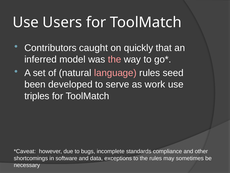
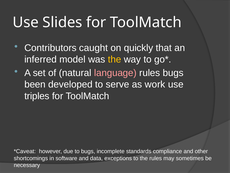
Users: Users -> Slides (62, 22)
the colour: pink -> yellow (115, 59)
rules seed: seed -> bugs (173, 73)
